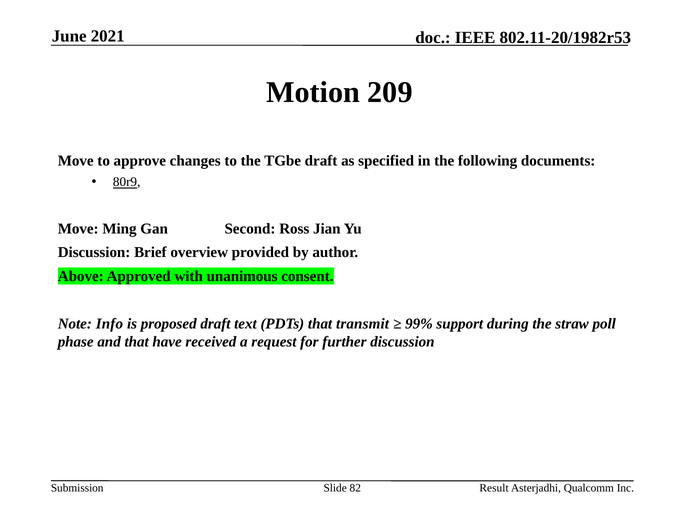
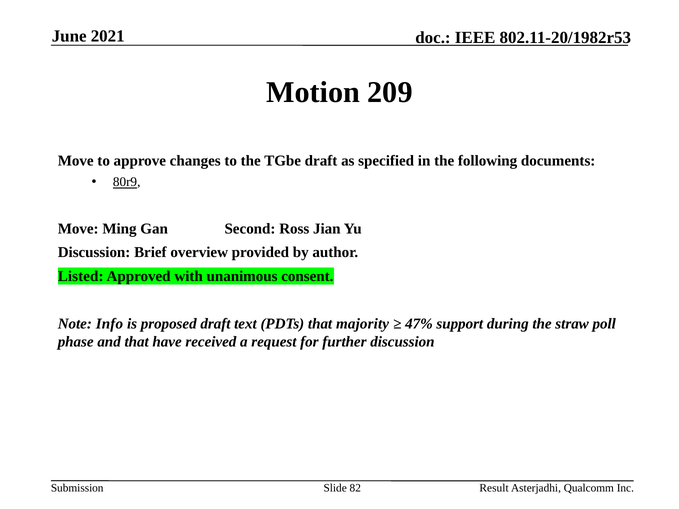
Above: Above -> Listed (81, 276)
transmit: transmit -> majority (363, 324)
99%: 99% -> 47% (419, 324)
